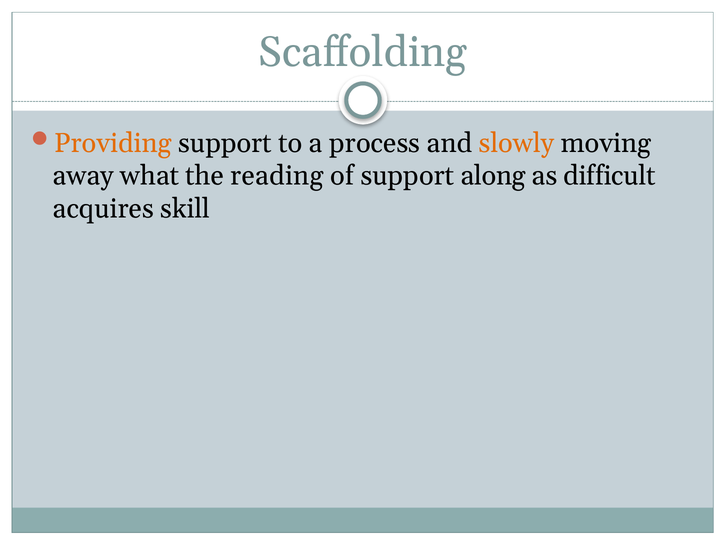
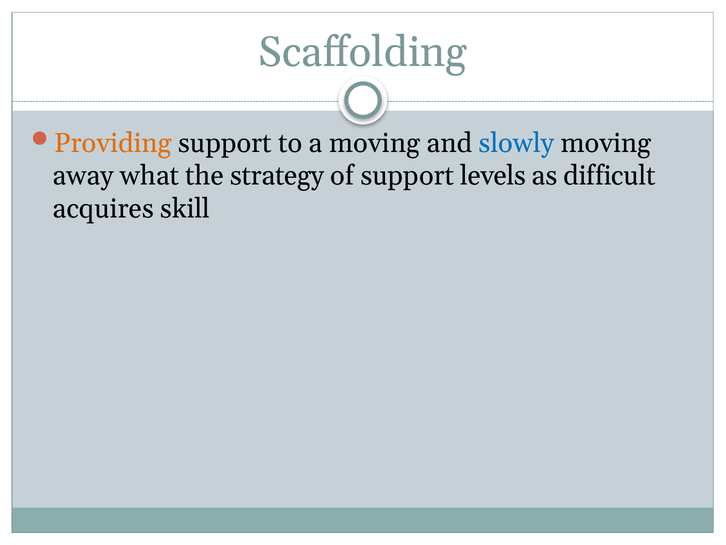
a process: process -> moving (375, 143)
slowly colour: orange -> blue (517, 143)
reading: reading -> strategy (277, 176)
along: along -> levels (493, 176)
